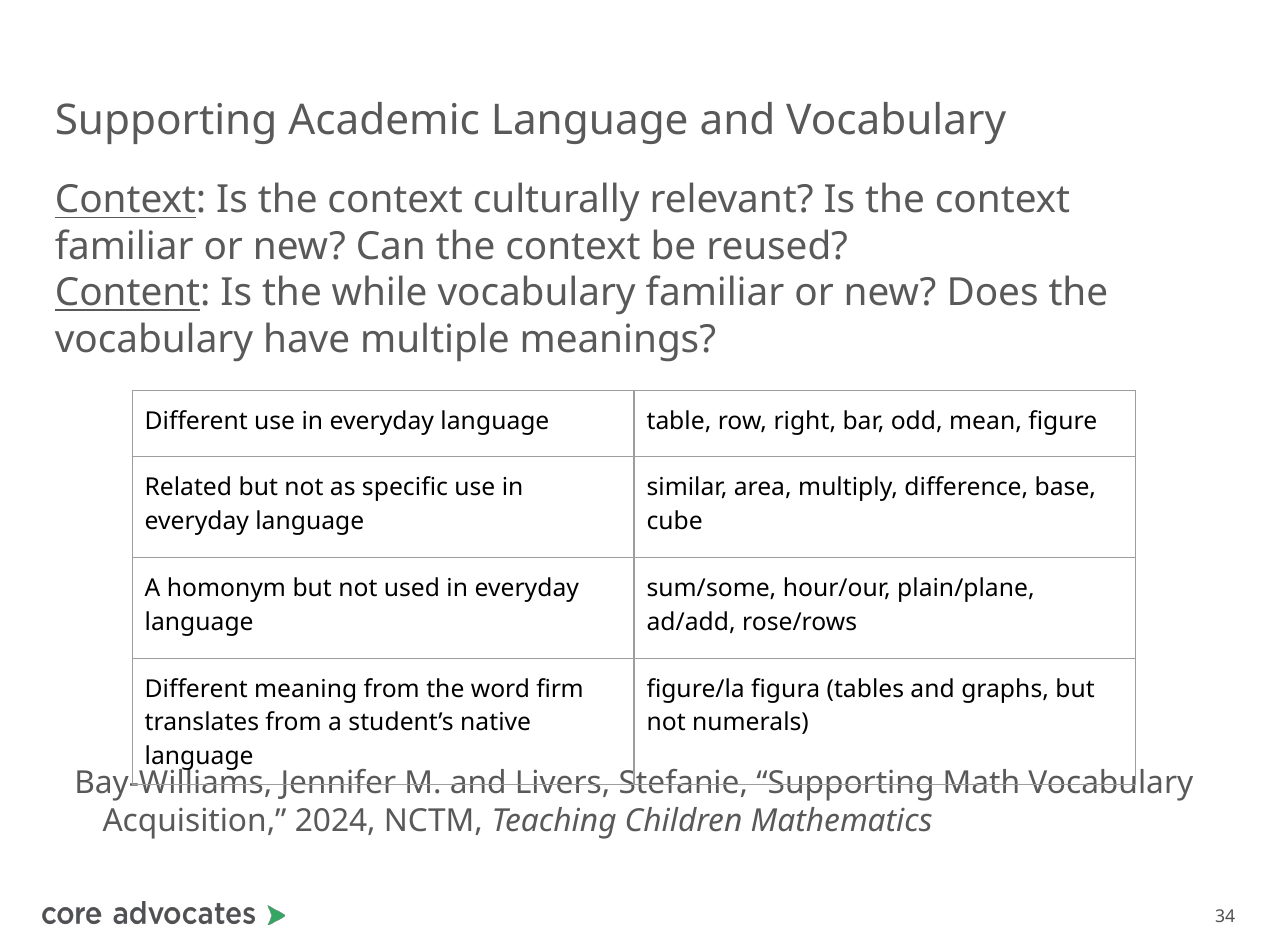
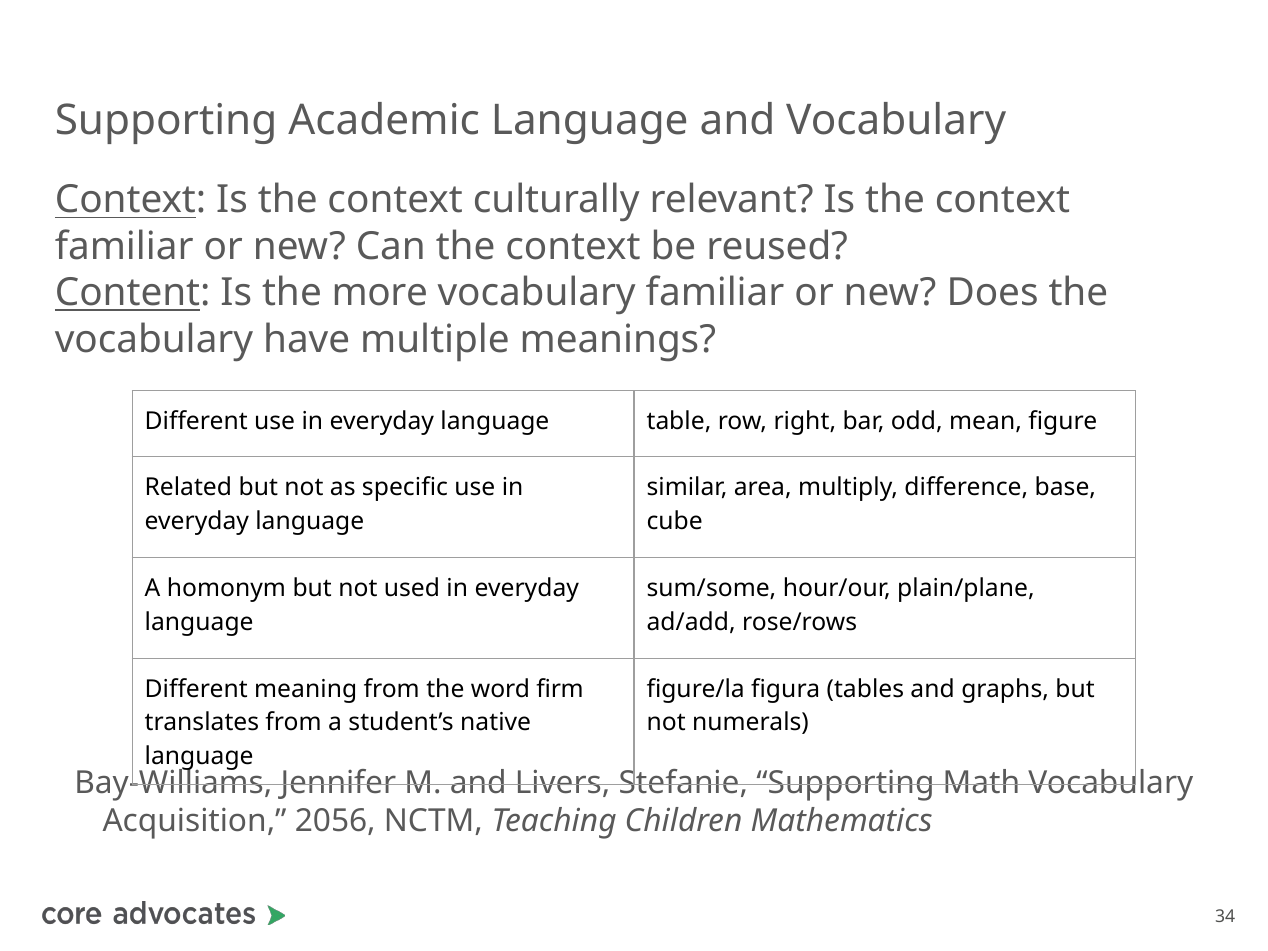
while: while -> more (380, 293)
2024: 2024 -> 2056 (335, 821)
